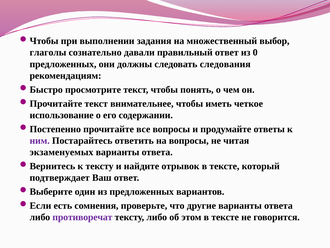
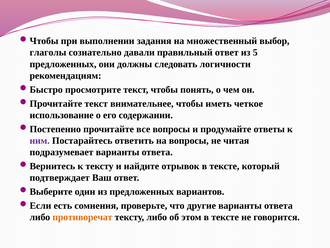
0: 0 -> 5 (255, 52)
следования: следования -> логичности (225, 64)
экзаменуемых: экзаменуемых -> подразумевает (62, 152)
противоречат colour: purple -> orange (82, 217)
